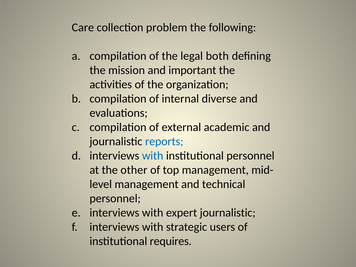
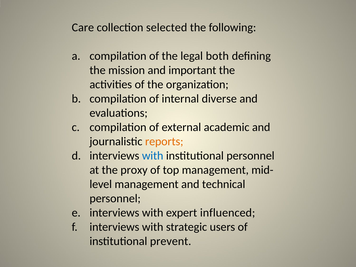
problem: problem -> selected (167, 28)
reports colour: blue -> orange (164, 141)
other: other -> proxy (134, 170)
expert journalistic: journalistic -> influenced (228, 213)
requires: requires -> prevent (171, 241)
